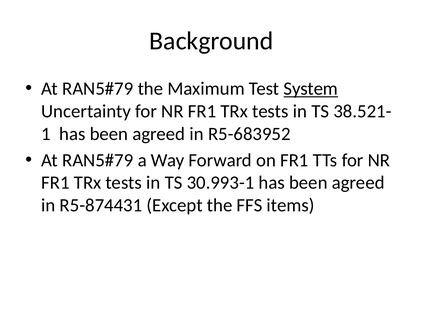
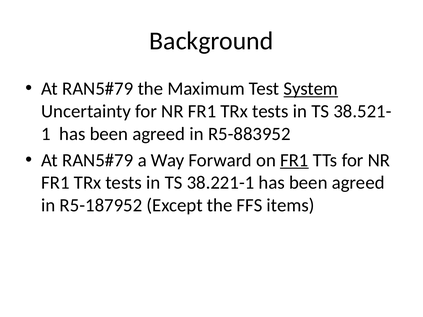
R5-683952: R5-683952 -> R5-883952 (249, 134)
FR1 underline: none -> present (294, 160)
30.993-1: 30.993-1 -> 38.221-1 (221, 183)
R5-874431: R5-874431 -> R5-187952 (101, 205)
